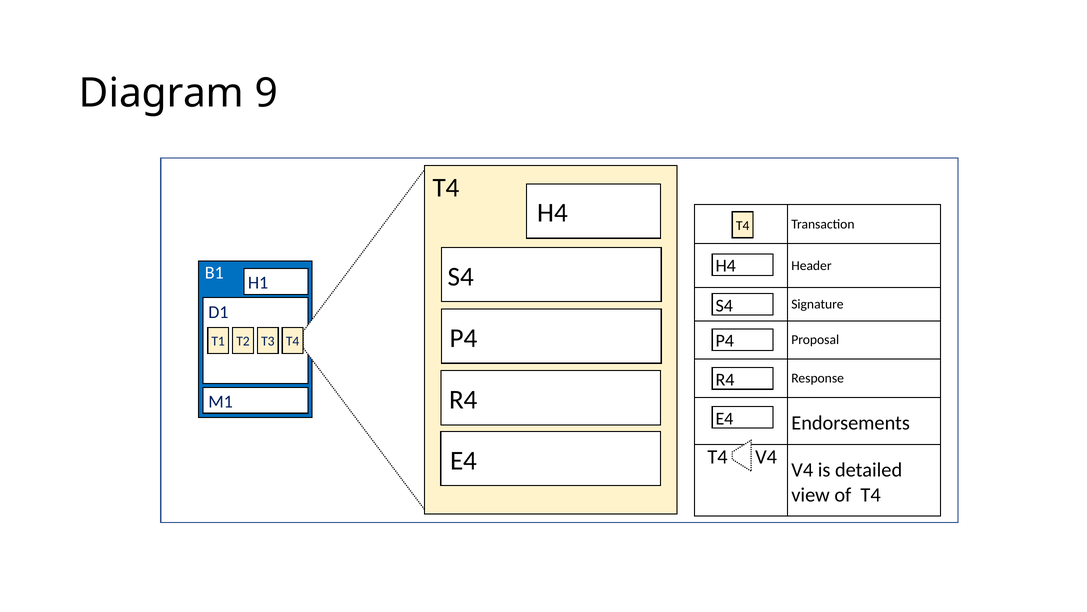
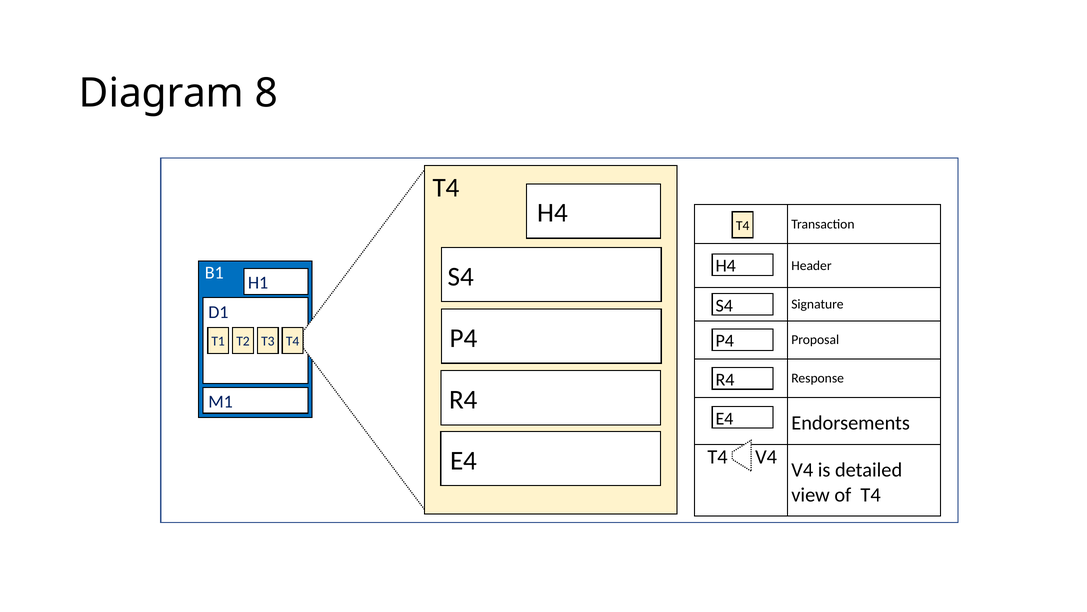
9: 9 -> 8 (266, 93)
